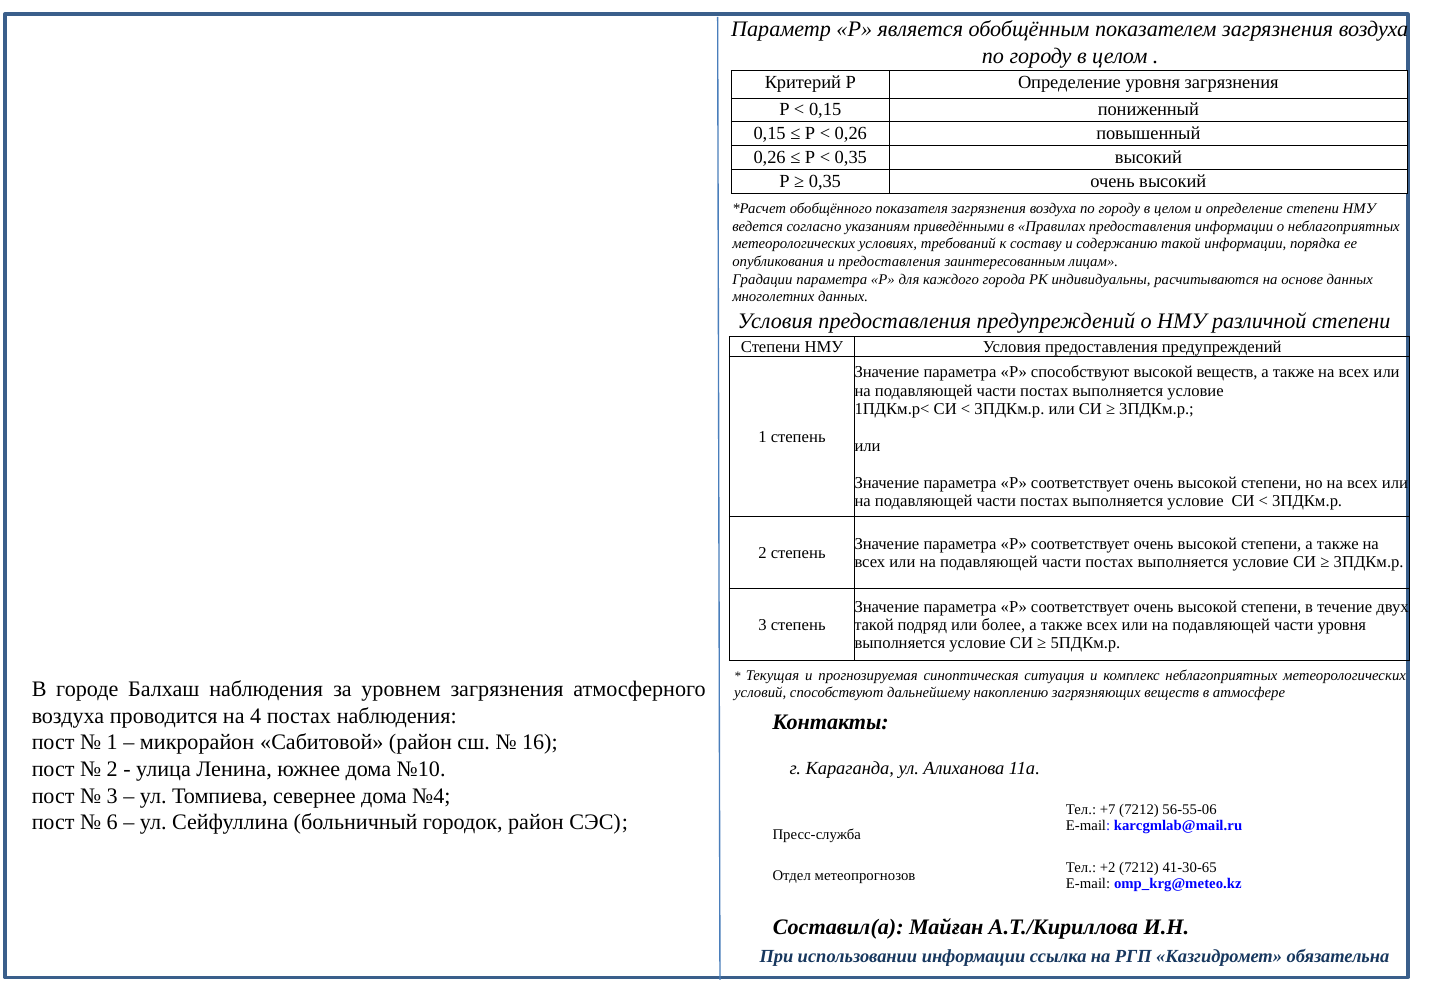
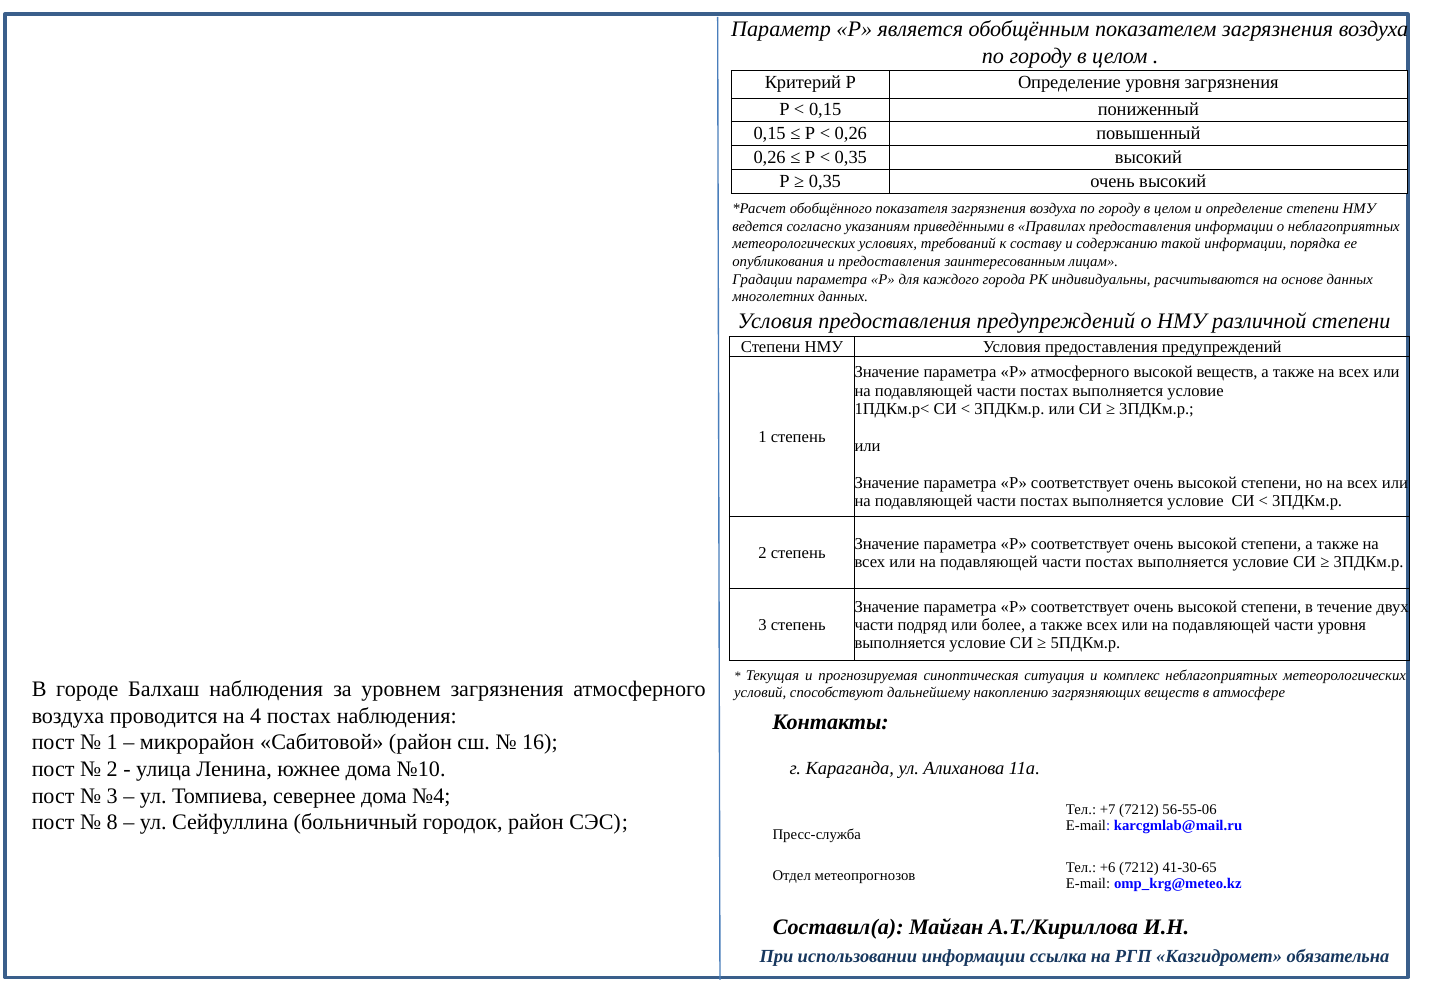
Р способствуют: способствуют -> атмосферного (1080, 372)
такой: такой -> части (874, 625)
6: 6 -> 8 (112, 822)
+2: +2 -> +6 (1108, 867)
